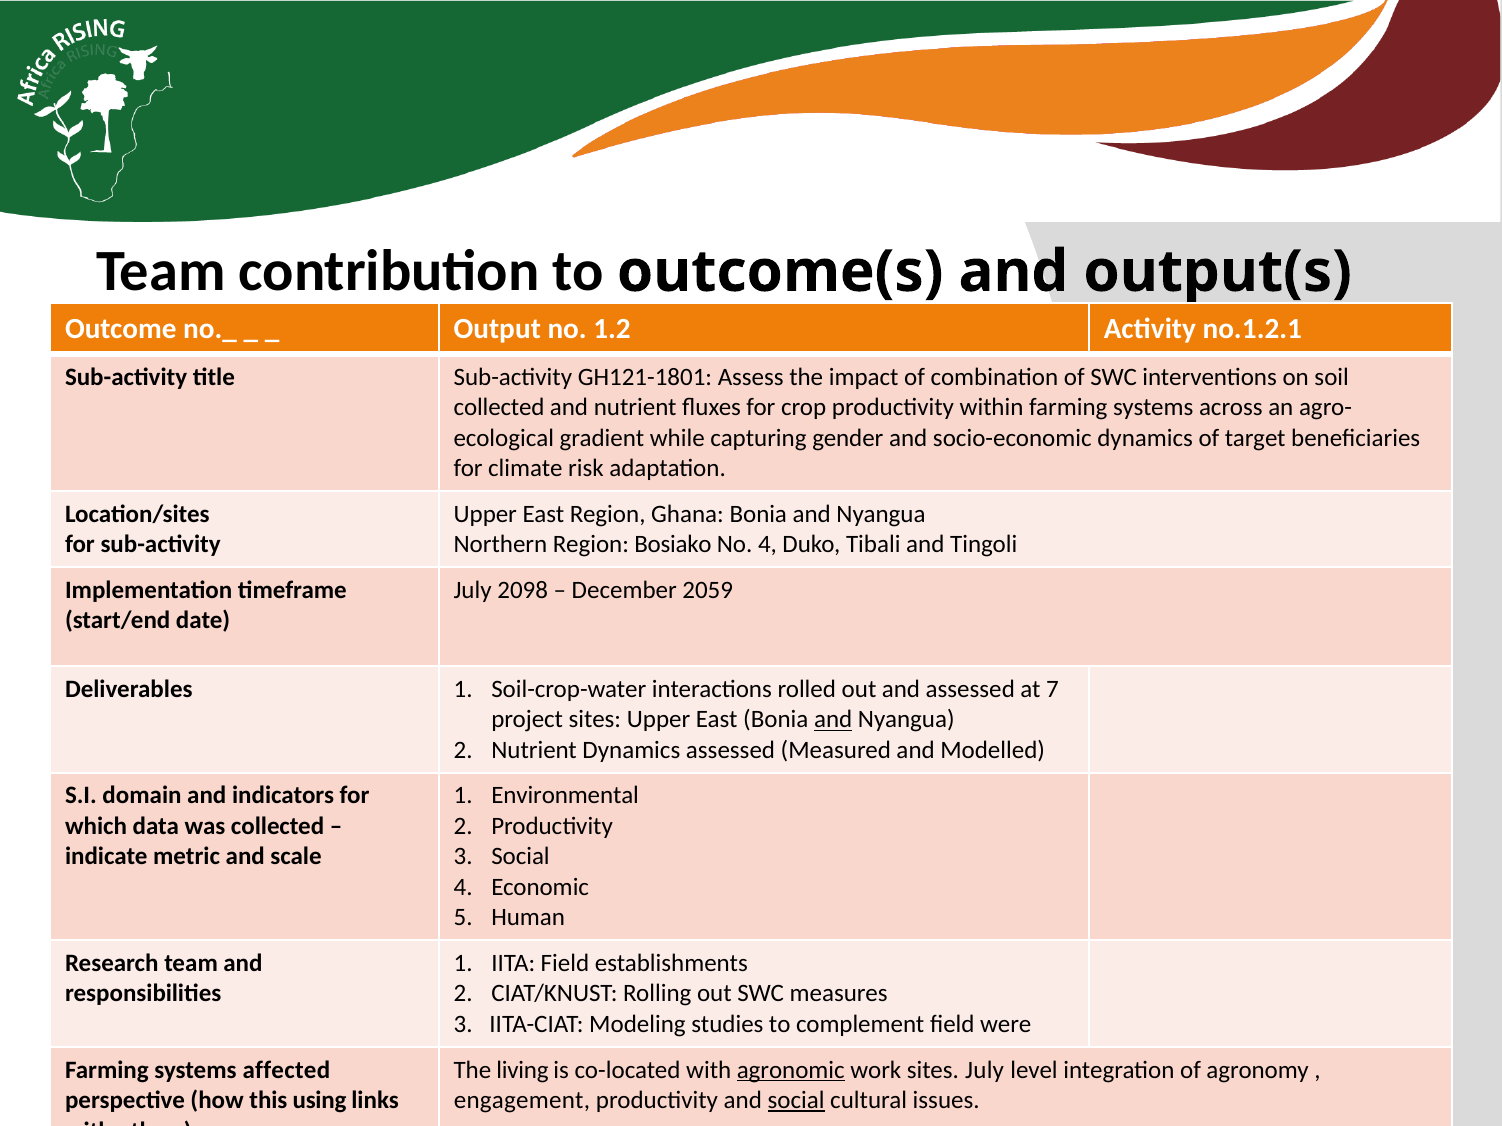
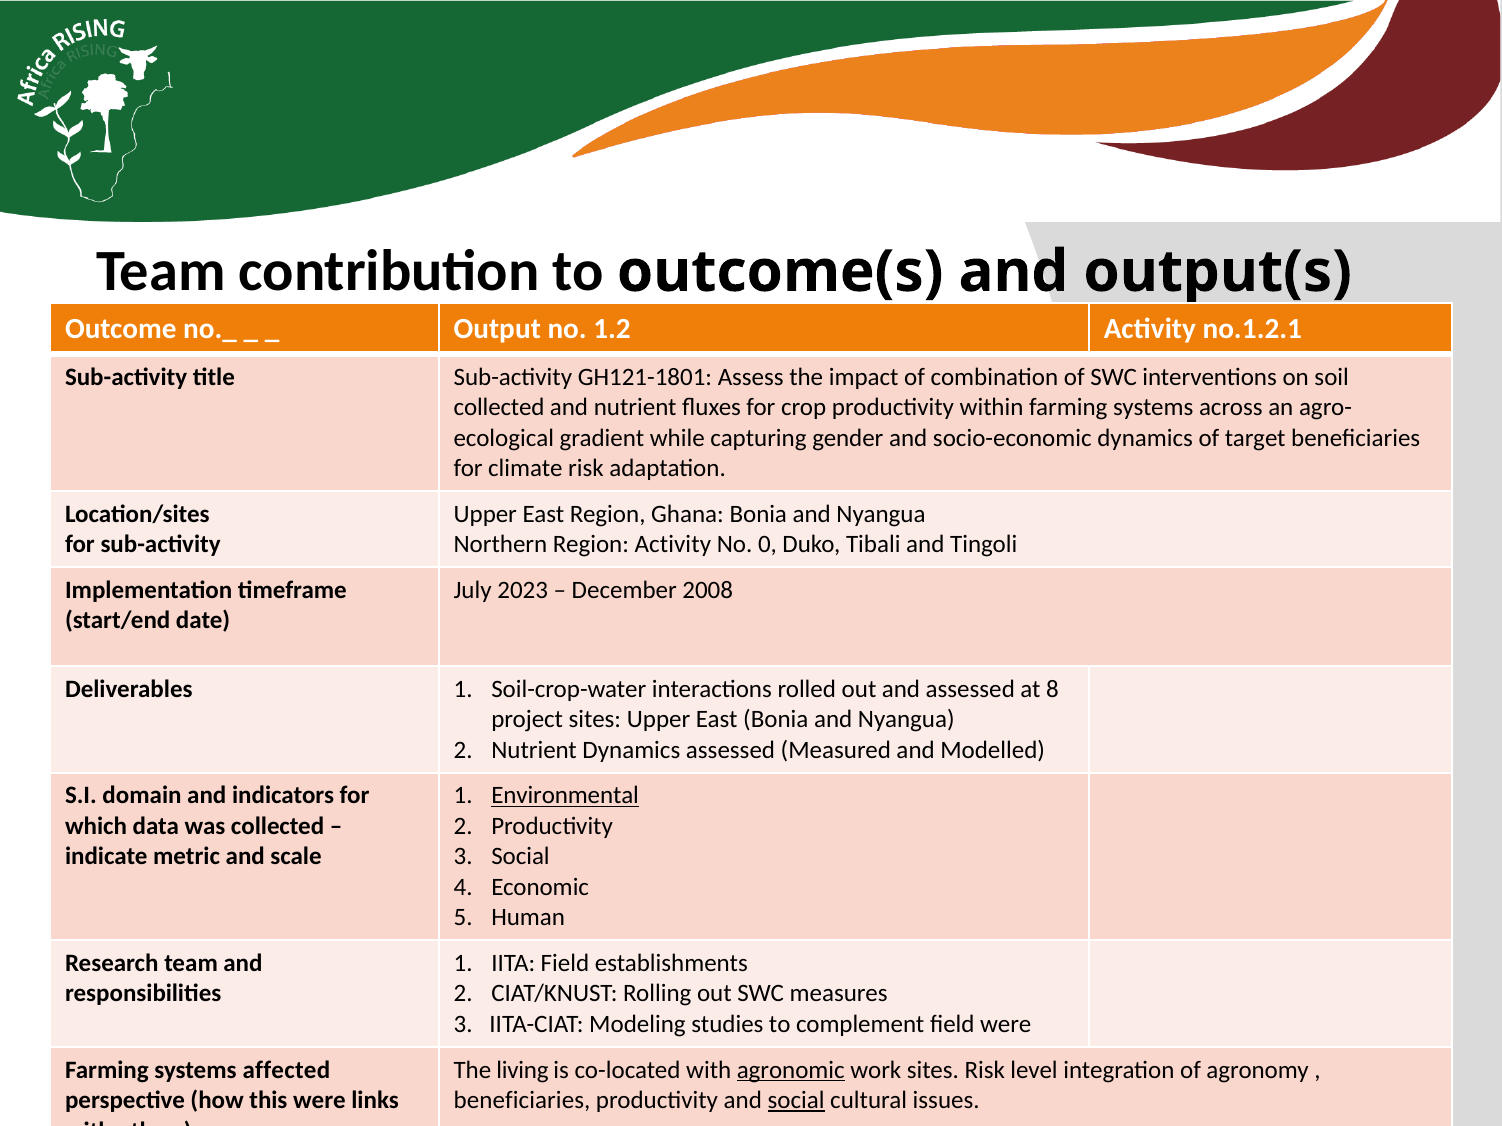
Region Bosiako: Bosiako -> Activity (673, 545)
No 4: 4 -> 0 (767, 545)
2098: 2098 -> 2023 (523, 590)
2059: 2059 -> 2008 (708, 590)
7: 7 -> 8 (1053, 689)
and underline: present -> none (833, 720)
Environmental underline: none -> present (565, 796)
sites July: July -> Risk (985, 1070)
this using: using -> were (319, 1101)
engagement: engagement -> beneficiaries (522, 1101)
